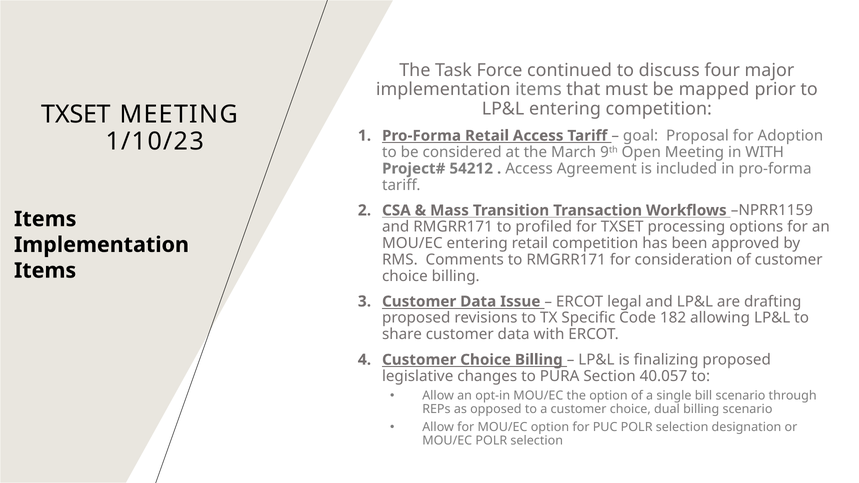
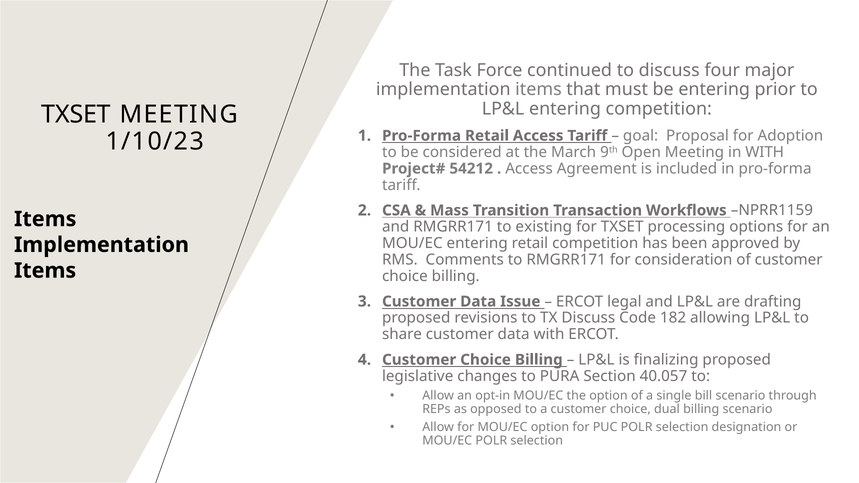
be mapped: mapped -> entering (714, 90)
profiled: profiled -> existing (544, 227)
TX Specific: Specific -> Discuss (588, 318)
